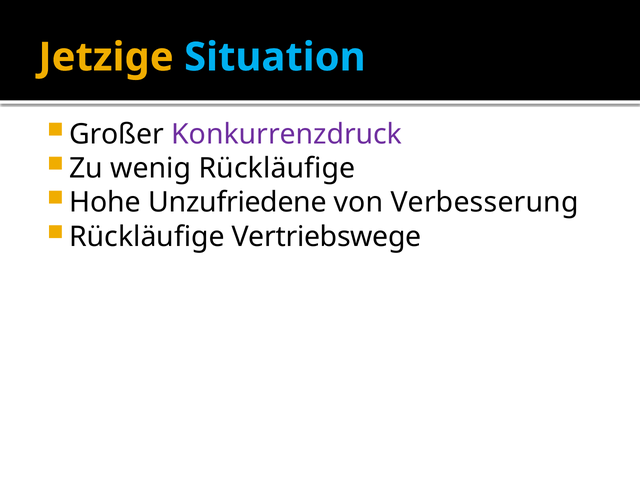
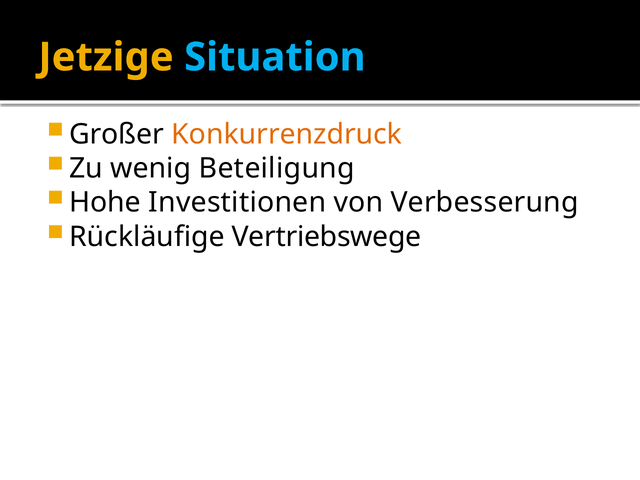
Konkurrenzdruck colour: purple -> orange (287, 134)
wenig Rückläufige: Rückläufige -> Beteiligung (277, 168)
Unzufriedene: Unzufriedene -> Investitionen (237, 202)
